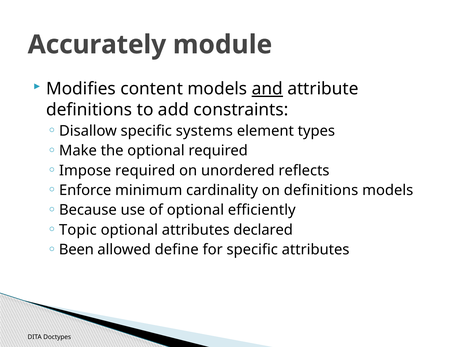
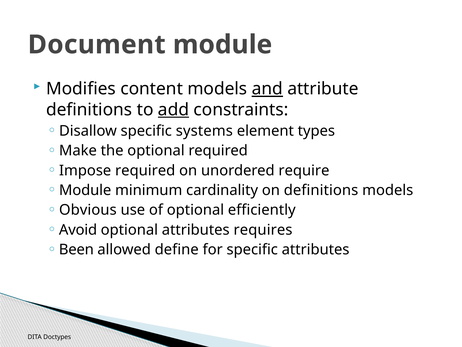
Accurately: Accurately -> Document (97, 45)
add underline: none -> present (174, 110)
reflects: reflects -> require (304, 170)
Enforce: Enforce -> Module (85, 190)
Because: Because -> Obvious (88, 210)
Topic: Topic -> Avoid (78, 230)
declared: declared -> requires (263, 230)
